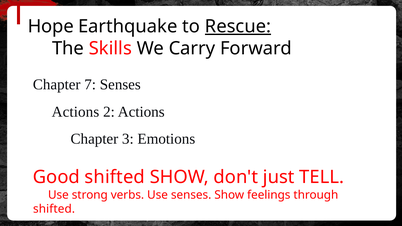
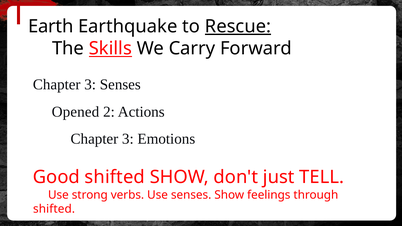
Hope: Hope -> Earth (51, 26)
Skills underline: none -> present (110, 49)
7: 7 -> 3 (90, 85)
Actions: Actions -> Opened (75, 112)
